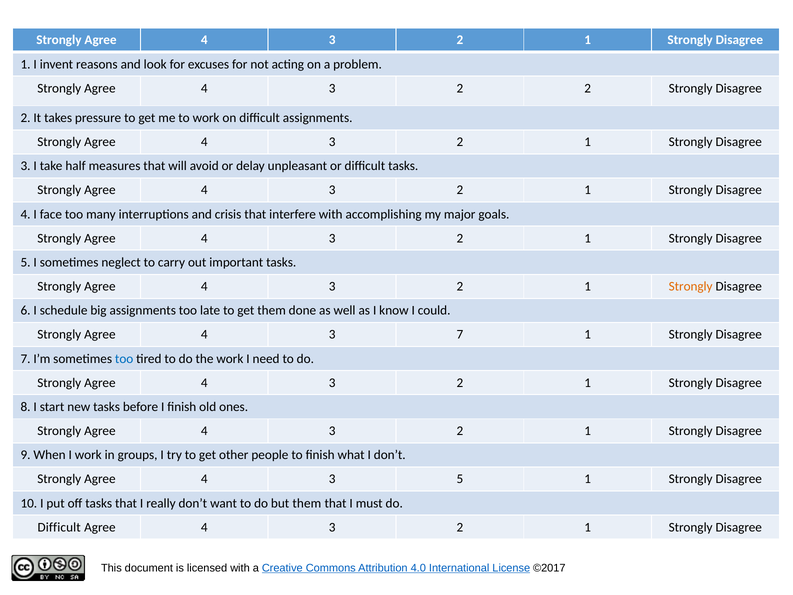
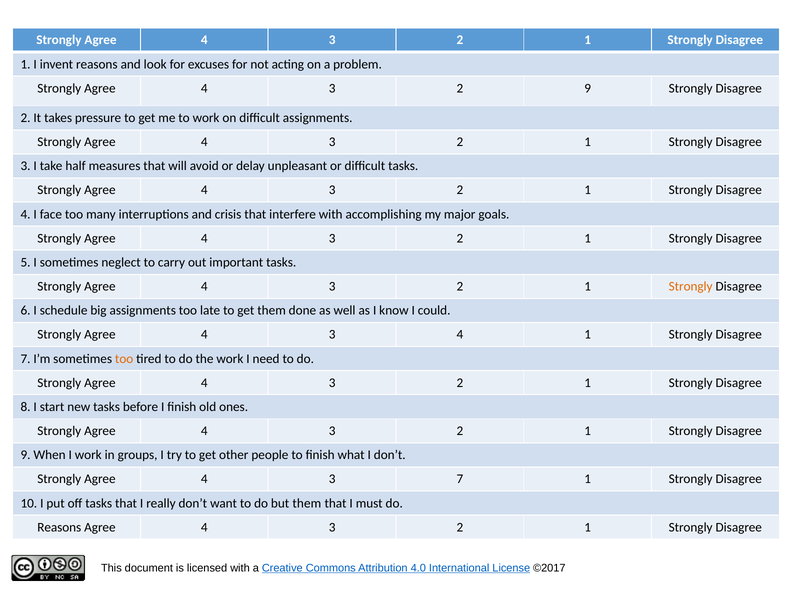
2 2: 2 -> 9 (588, 88)
3 7: 7 -> 4 (460, 334)
too colour: blue -> orange (124, 359)
3 5: 5 -> 7 (460, 479)
Difficult: Difficult -> Reasons (59, 527)
